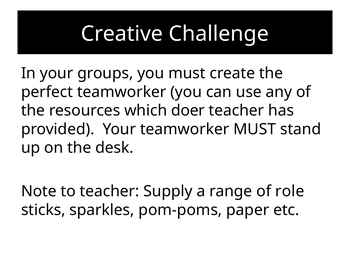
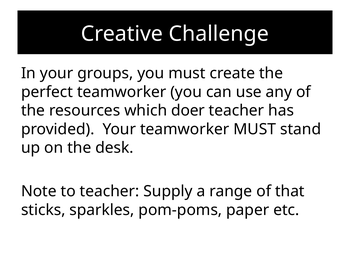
role: role -> that (290, 192)
